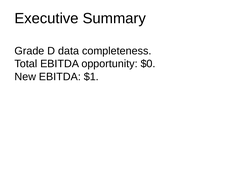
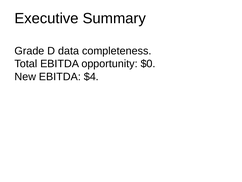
$1: $1 -> $4 (91, 77)
